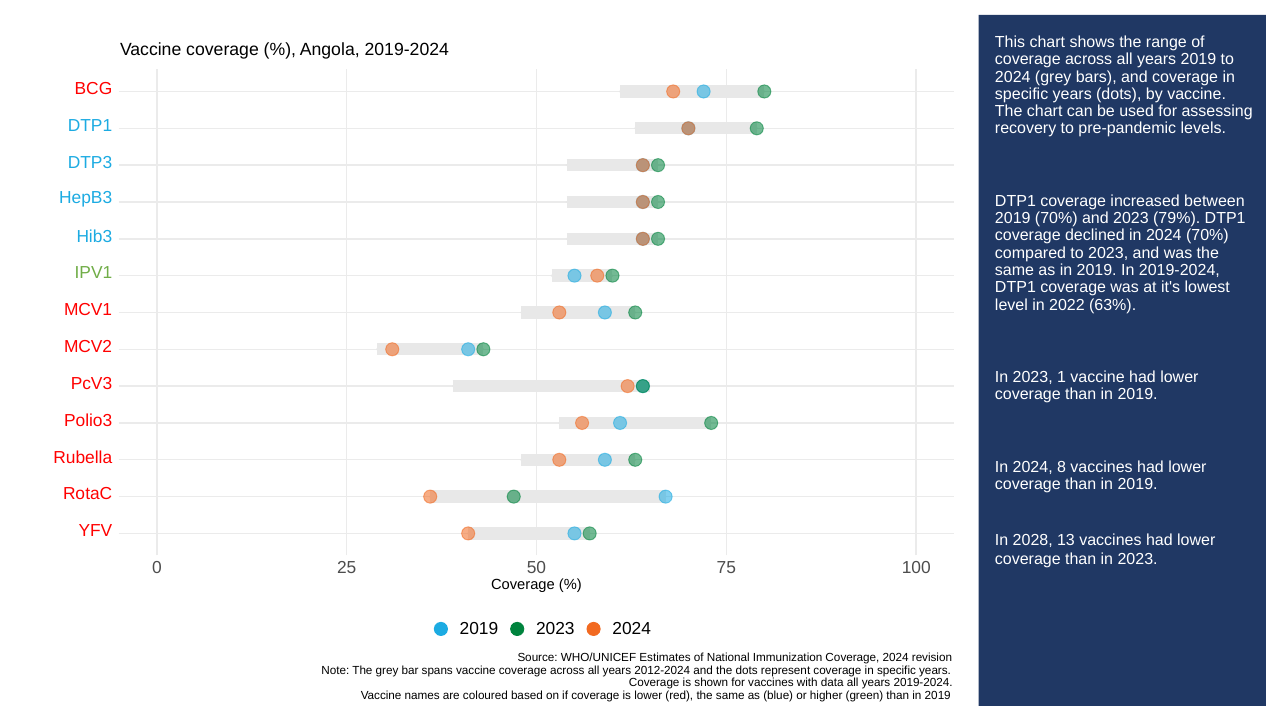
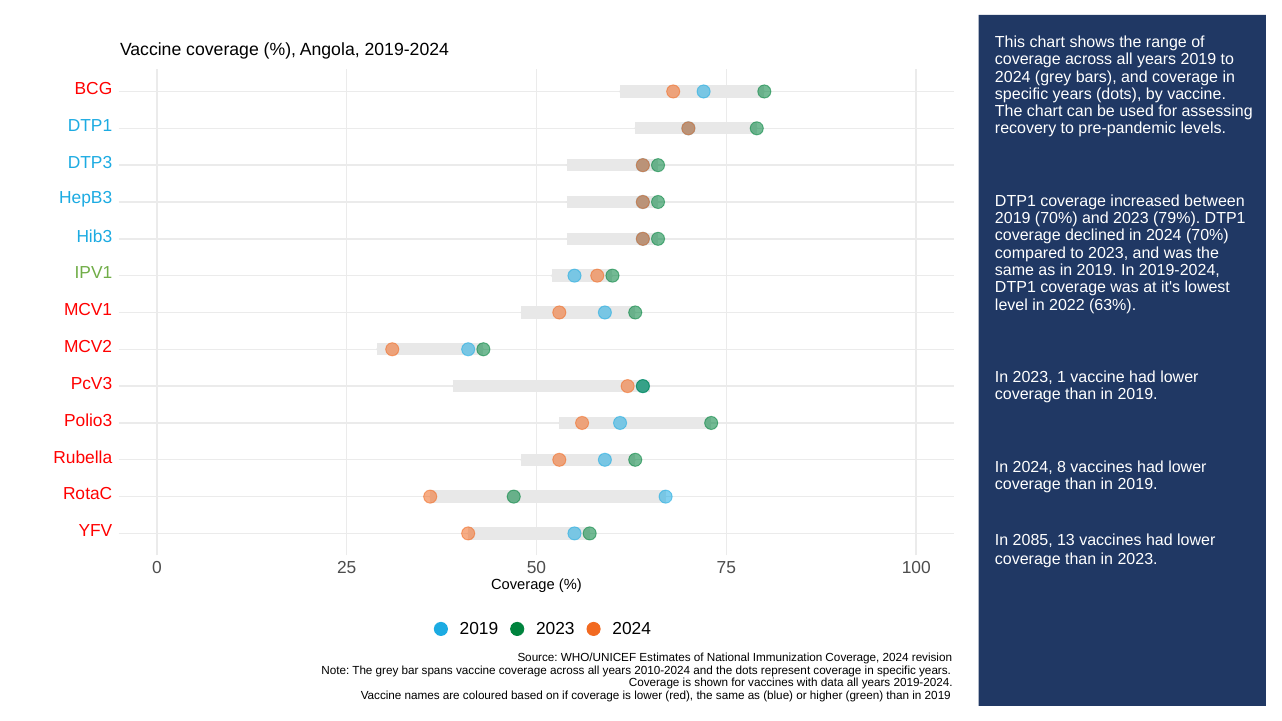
2028: 2028 -> 2085 (1033, 540)
2012-2024: 2012-2024 -> 2010-2024 (662, 670)
